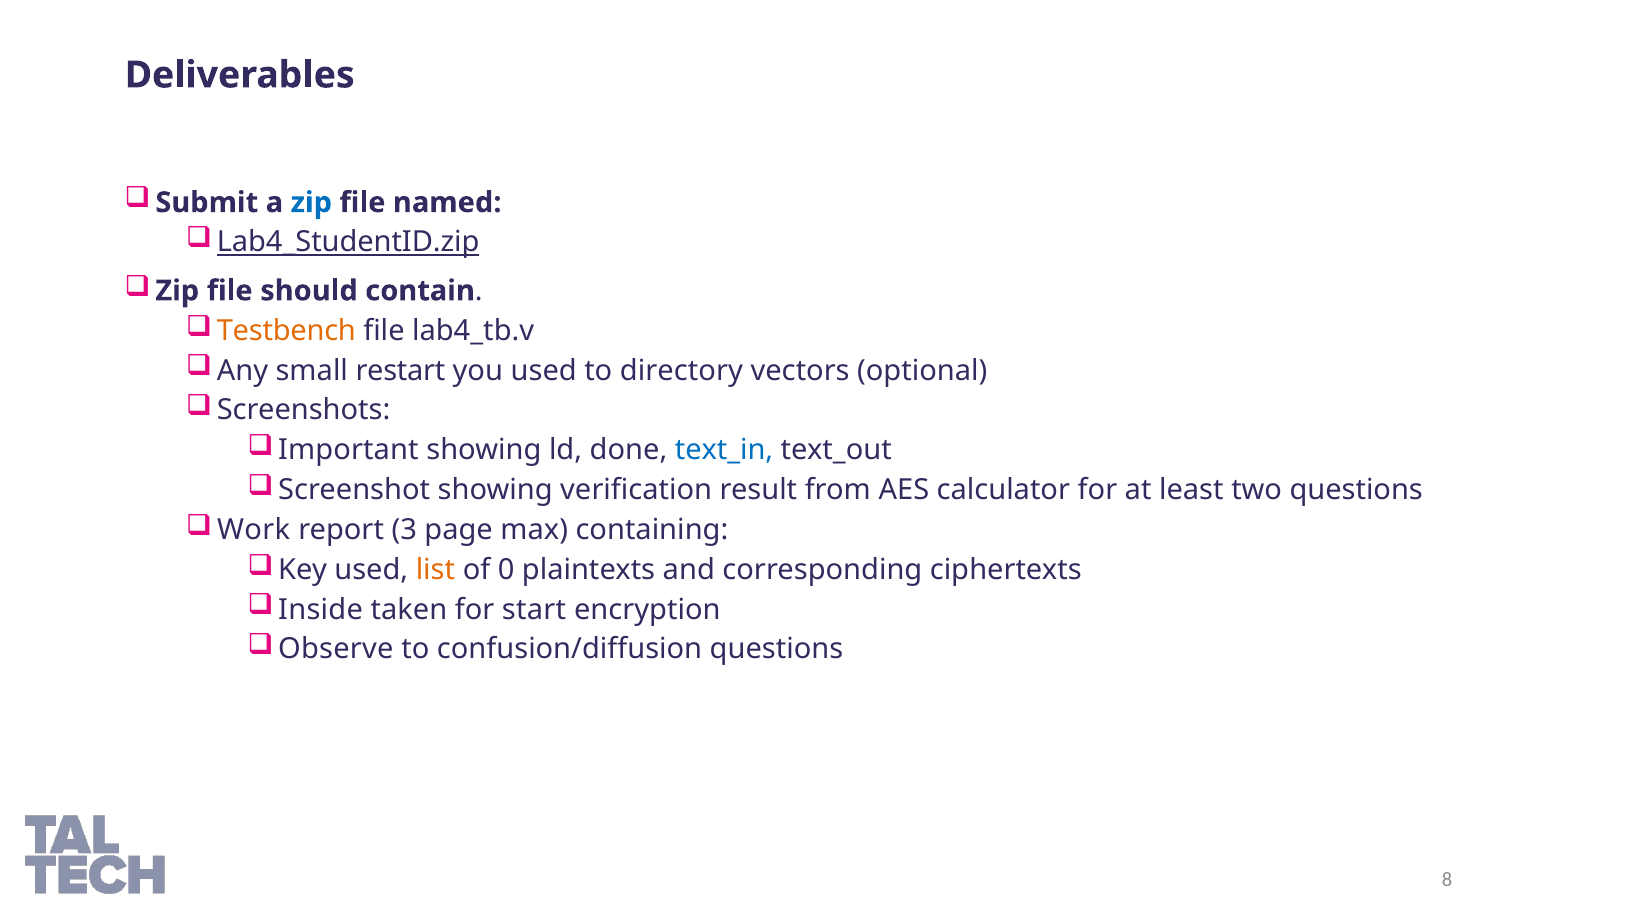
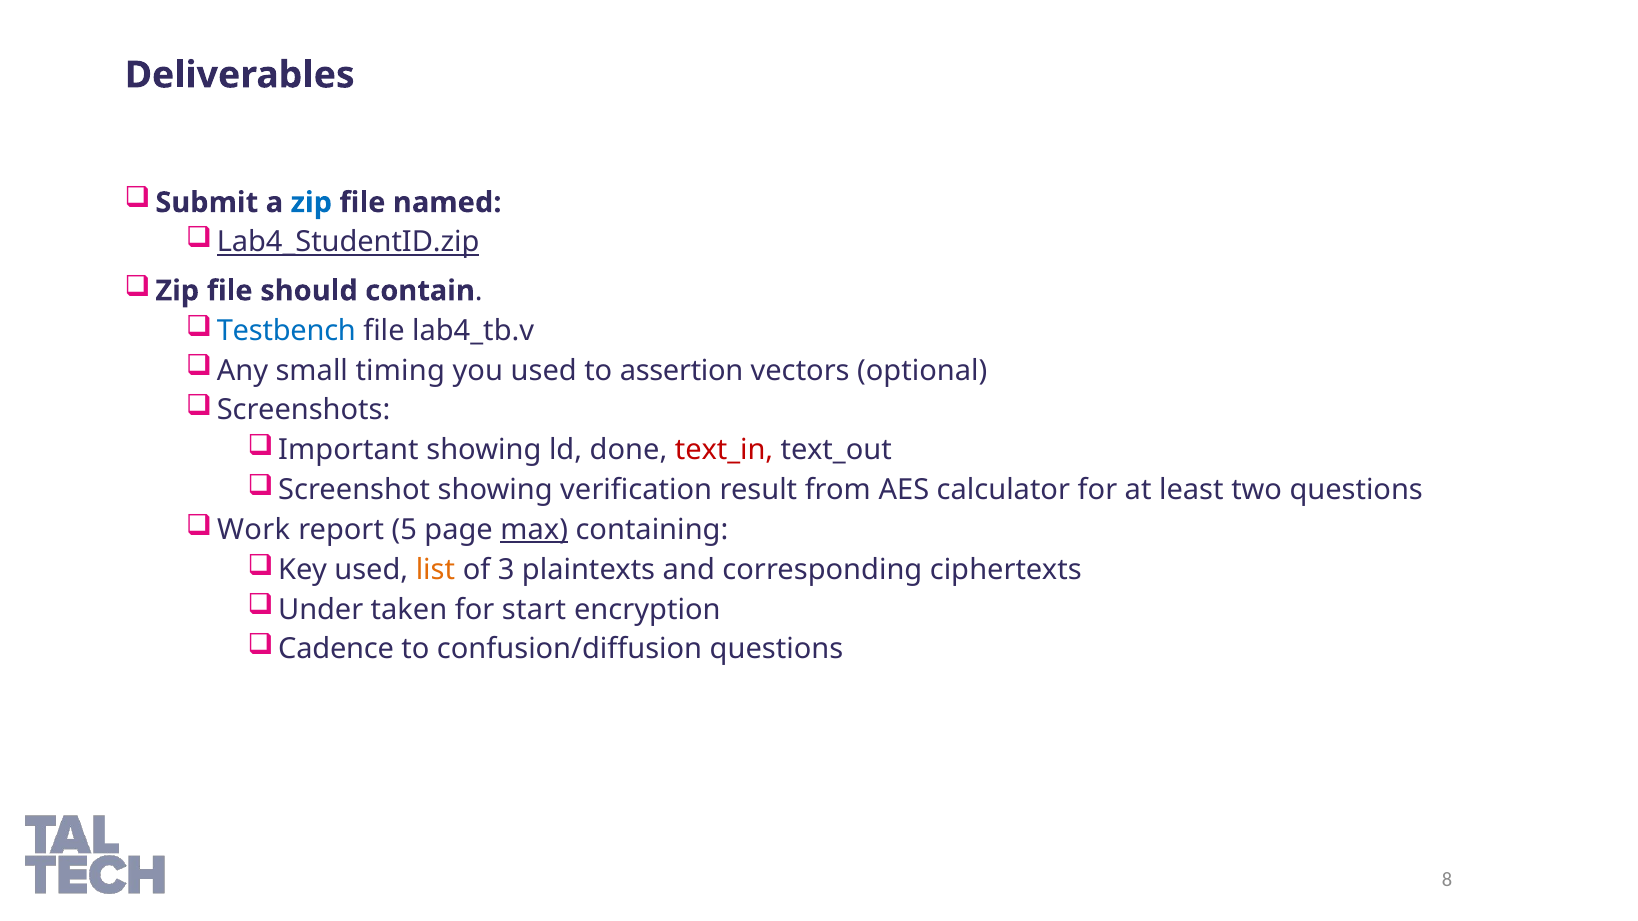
Testbench colour: orange -> blue (286, 331)
restart: restart -> timing (400, 371)
directory: directory -> assertion (682, 371)
text_in colour: blue -> red (724, 450)
3: 3 -> 5 (404, 530)
max underline: none -> present (534, 530)
0: 0 -> 3 (506, 570)
Inside: Inside -> Under (321, 610)
Observe: Observe -> Cadence (336, 650)
